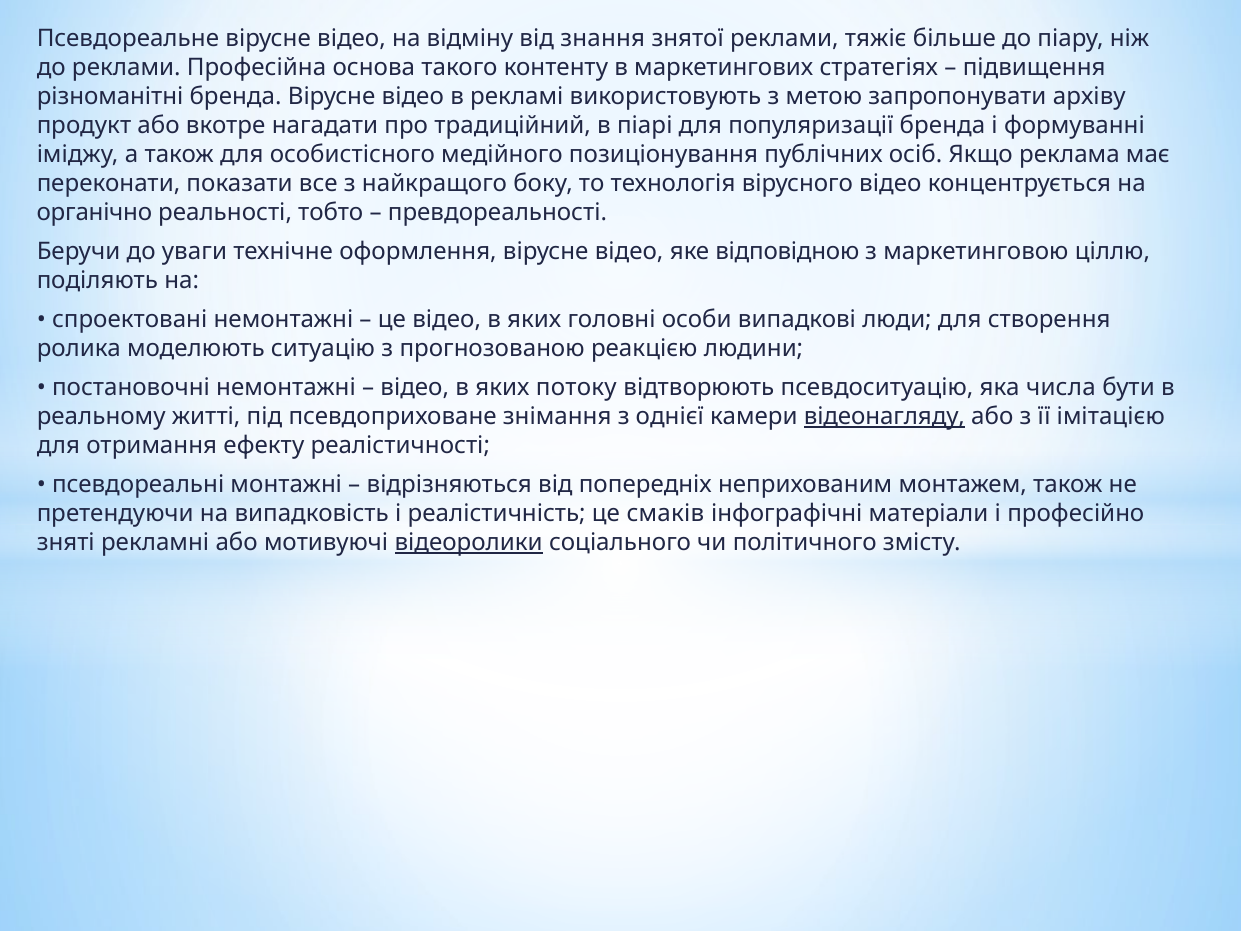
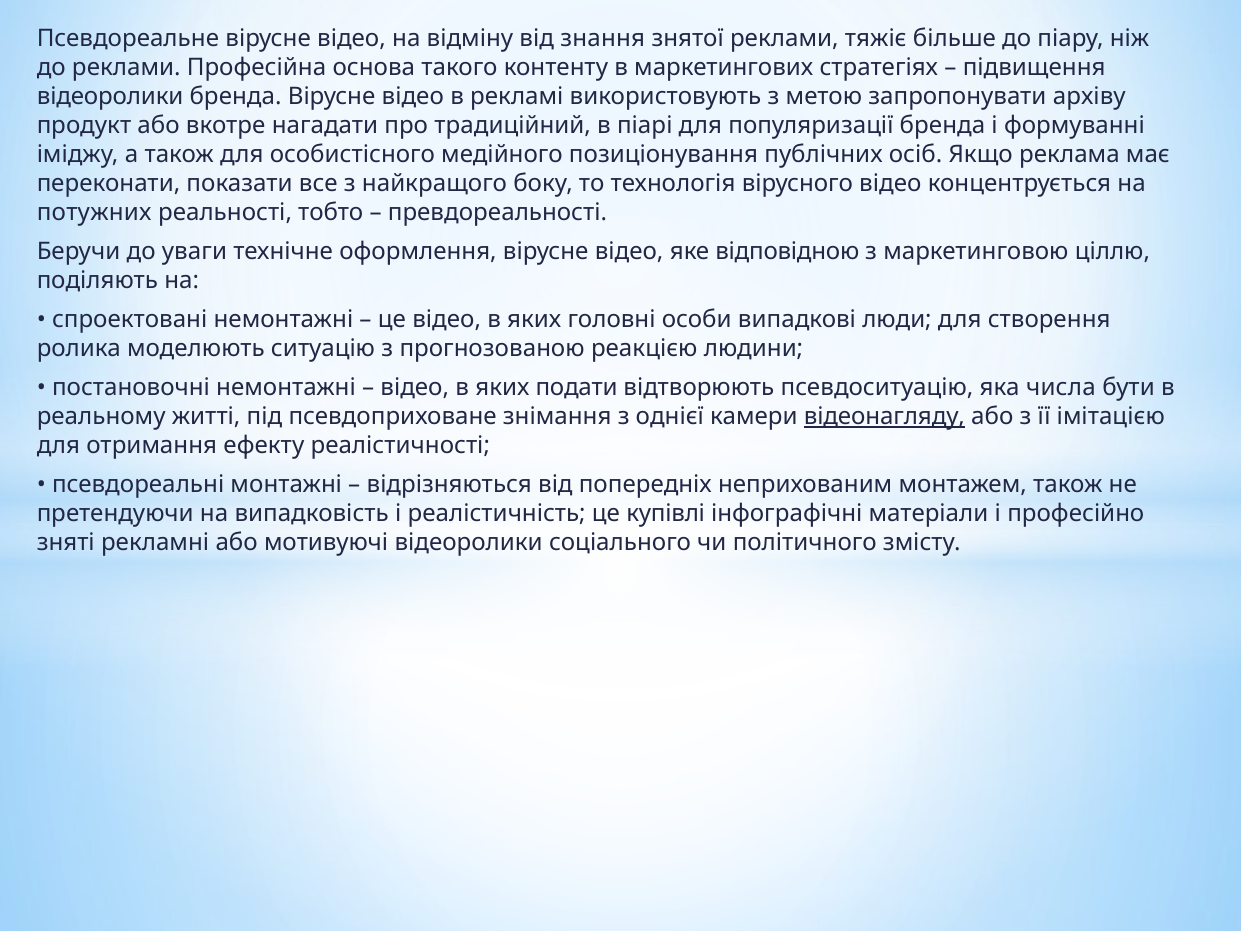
різноманітні: різноманітні -> відеоролики (110, 96)
органічно: органічно -> потужних (94, 212)
потоку: потоку -> подати (577, 388)
смаків: смаків -> купівлі (666, 514)
відеоролики underline: present -> none (469, 543)
